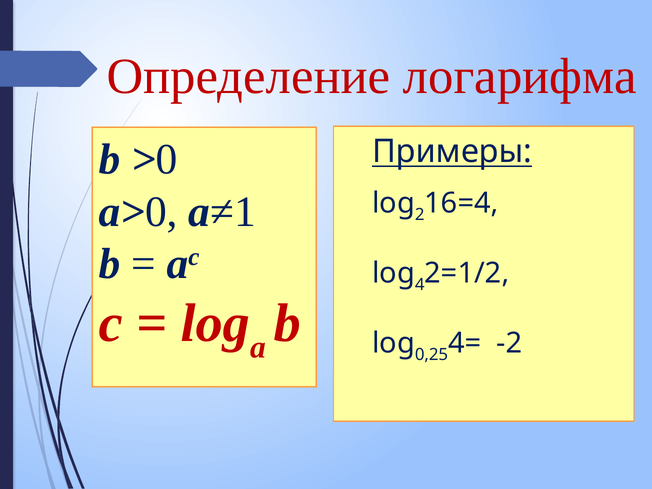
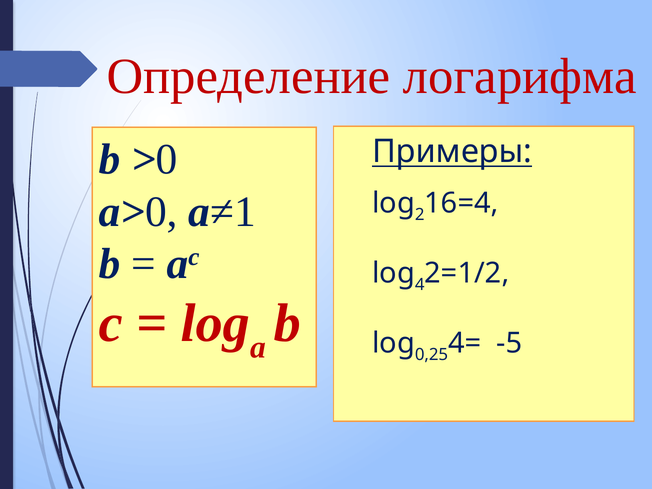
-2: -2 -> -5 (509, 343)
